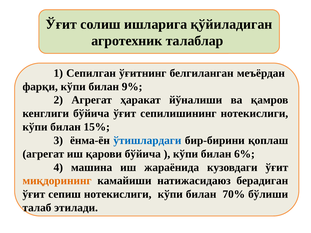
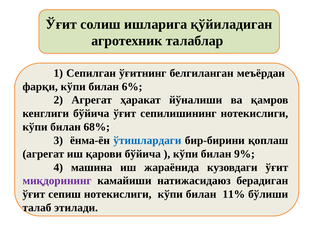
9%: 9% -> 6% (132, 87)
15%: 15% -> 68% (97, 127)
6%: 6% -> 9% (244, 154)
миқдорининг colour: orange -> purple (57, 181)
70%: 70% -> 11% (234, 194)
